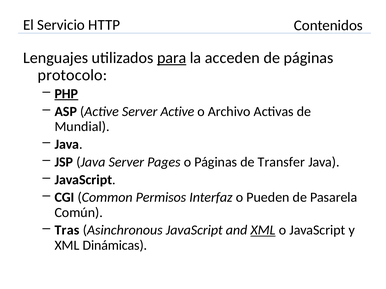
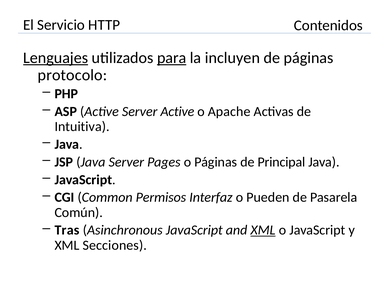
Lenguajes underline: none -> present (56, 58)
acceden: acceden -> incluyen (232, 58)
PHP underline: present -> none (66, 94)
Archivo: Archivo -> Apache (229, 112)
Mundial: Mundial -> Intuitiva (82, 127)
Transfer: Transfer -> Principal (281, 162)
Dinámicas: Dinámicas -> Secciones (115, 246)
